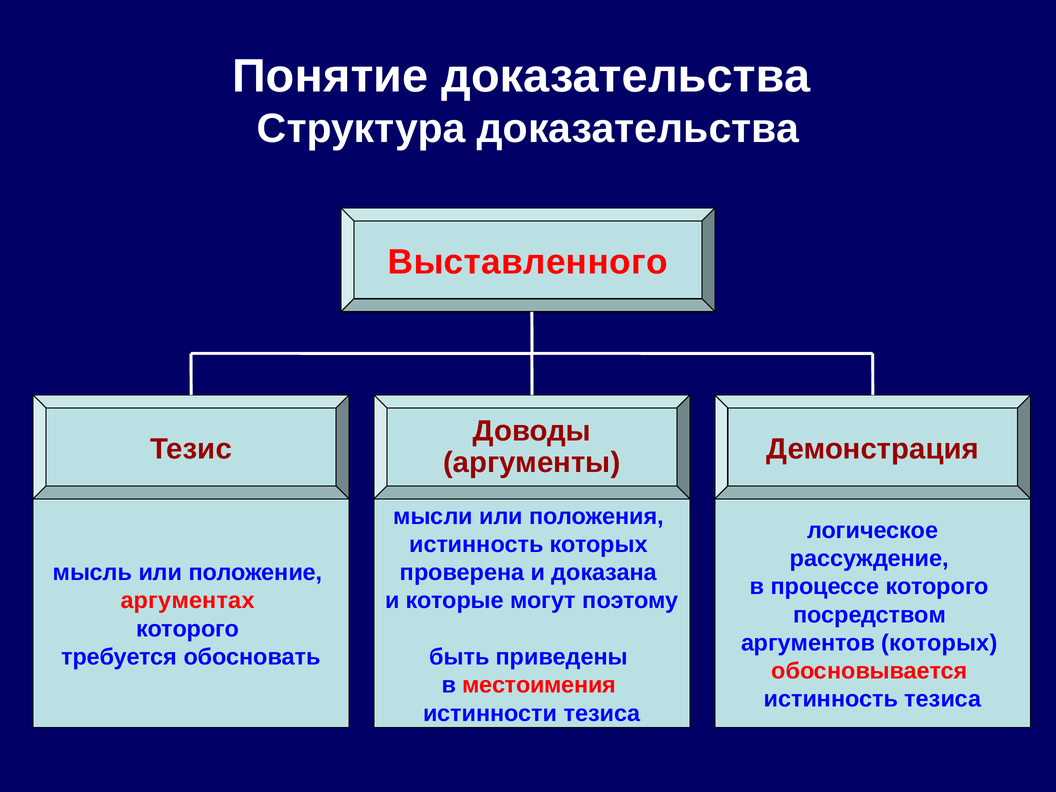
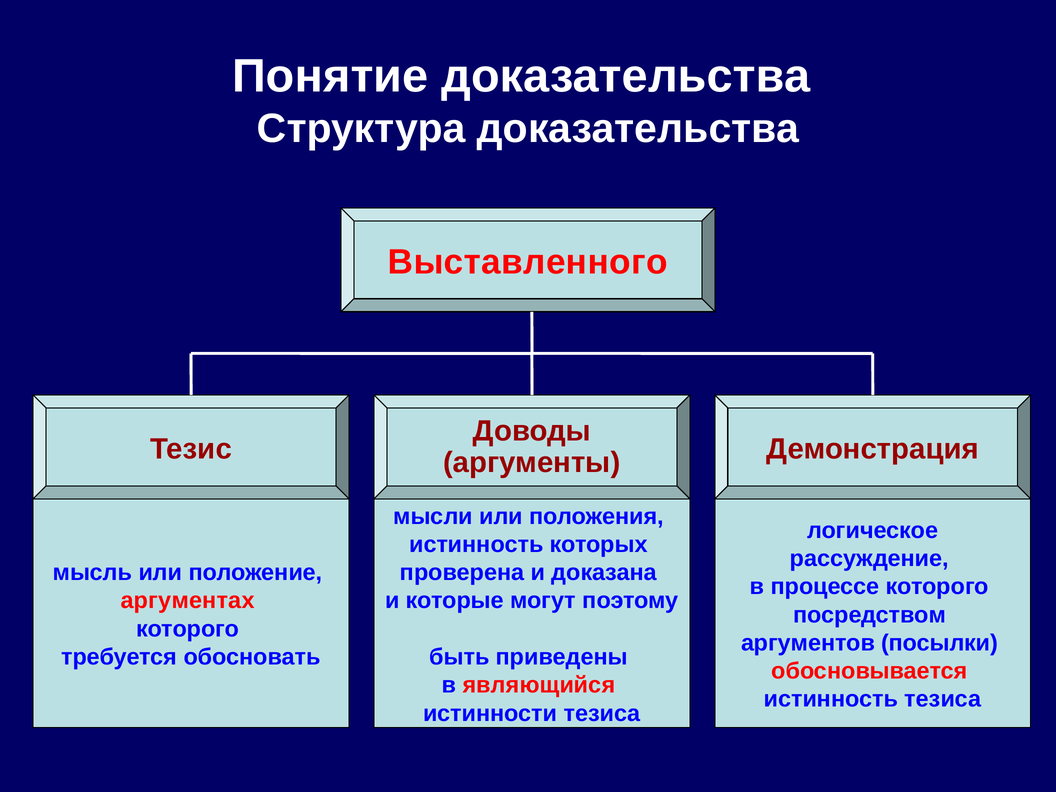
аргументов которых: которых -> посылки (940, 643)
местоимения: местоимения -> являющийся (539, 685)
